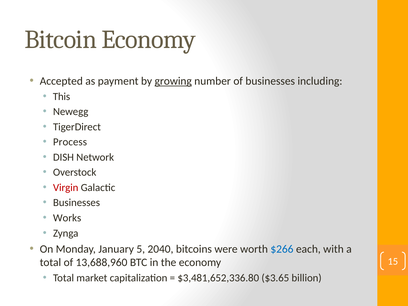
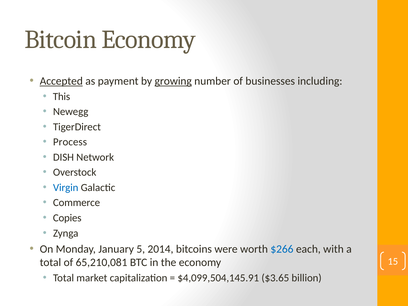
Accepted underline: none -> present (61, 81)
Virgin colour: red -> blue (66, 188)
Businesses: Businesses -> Commerce (77, 203)
Works: Works -> Copies (67, 218)
2040: 2040 -> 2014 (160, 249)
13,688,960: 13,688,960 -> 65,210,081 (102, 263)
$3,481,652,336.80: $3,481,652,336.80 -> $4,099,504,145.91 (218, 278)
